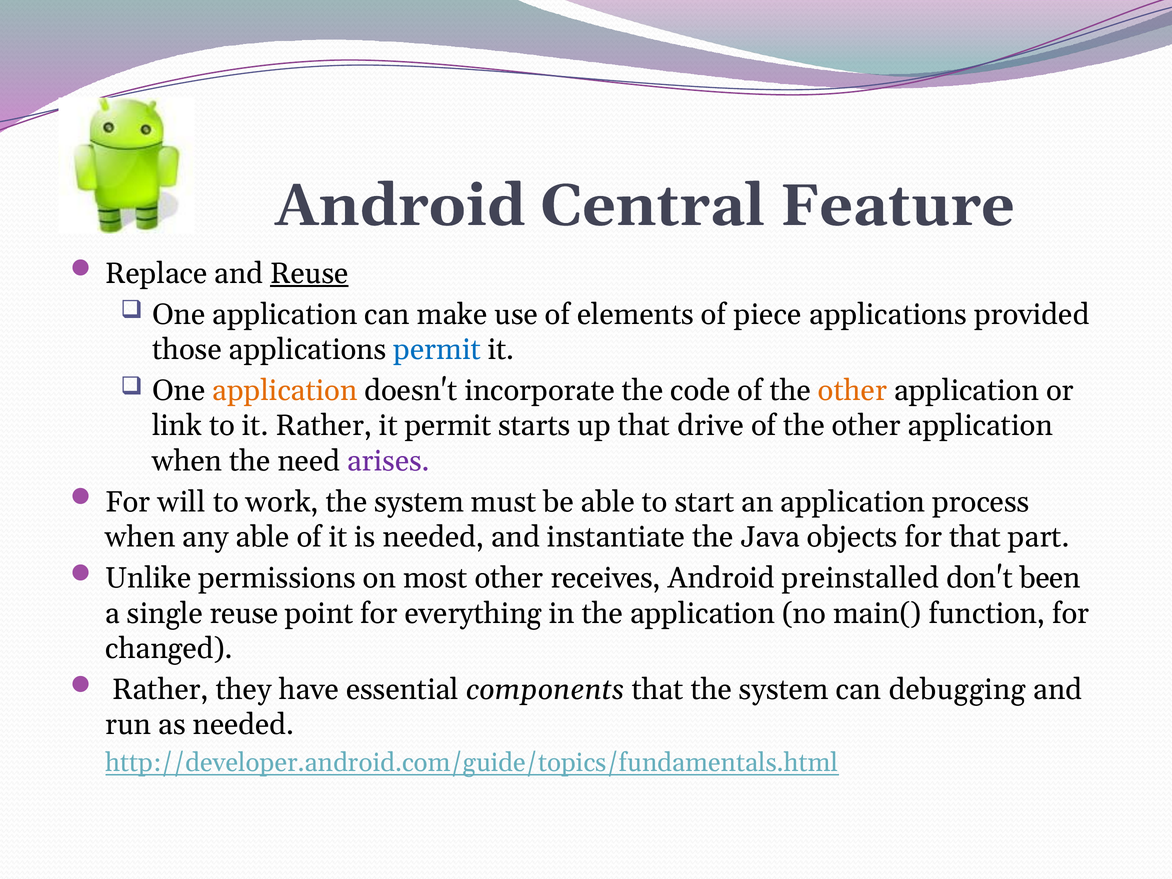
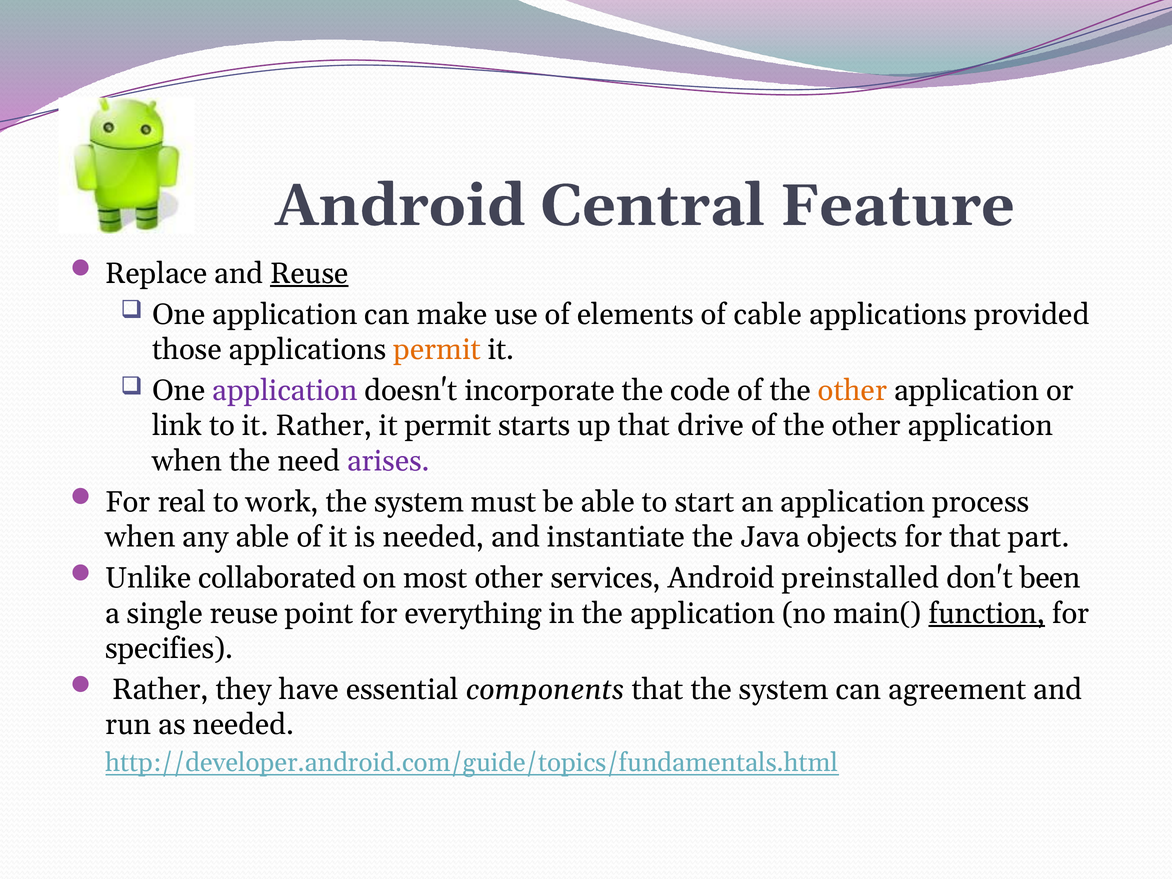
piece: piece -> cable (768, 314)
permit colour: blue -> orange (437, 350)
application colour: orange -> purple (285, 391)
will: will -> real (182, 502)
permissions: permissions -> collaborated (277, 578)
receives: receives -> services (606, 578)
function underline: none -> present (987, 613)
changed: changed -> specifies (169, 648)
debugging: debugging -> agreement (957, 690)
